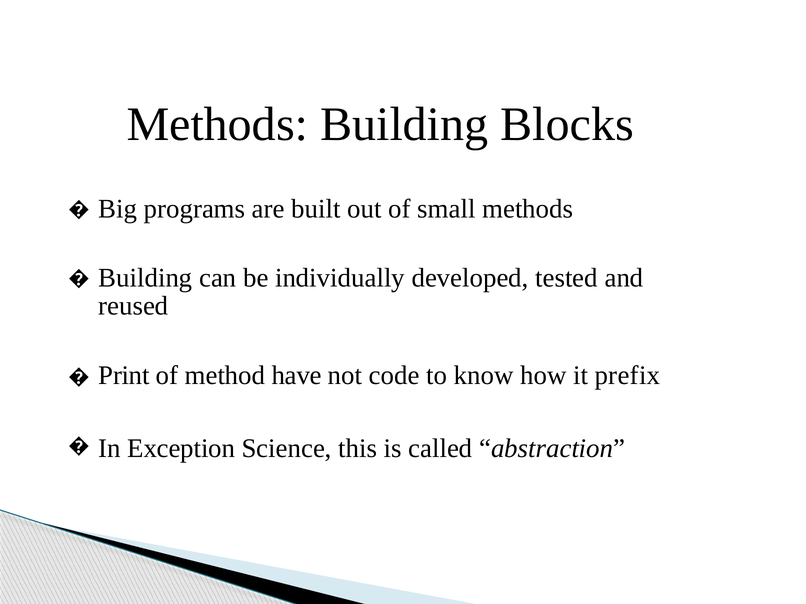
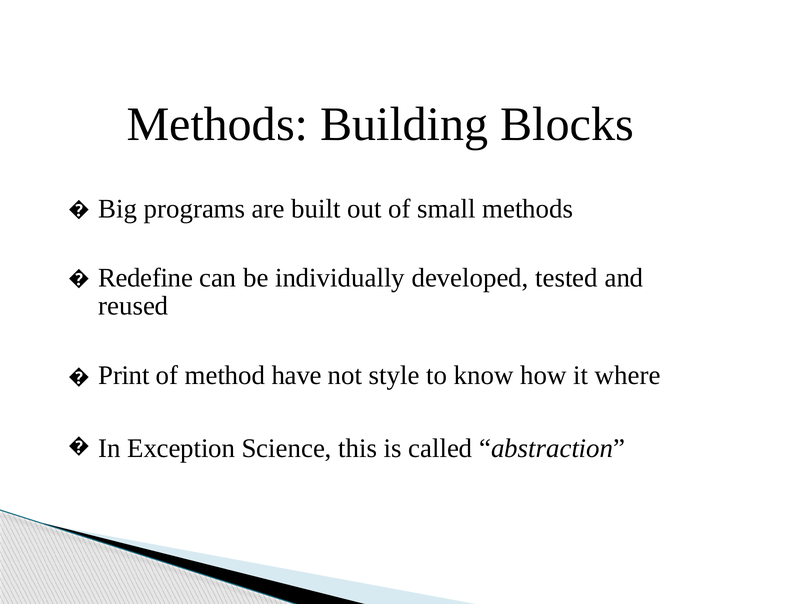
Building: Building -> Redefine (146, 278)
code: code -> style (394, 376)
prefix: prefix -> where (628, 376)
